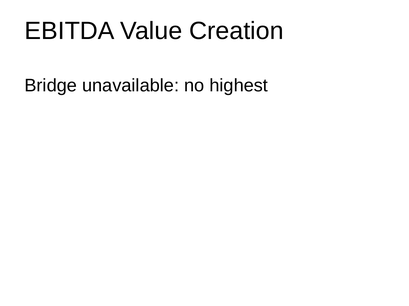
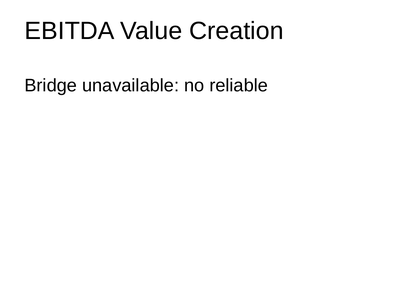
highest: highest -> reliable (239, 86)
